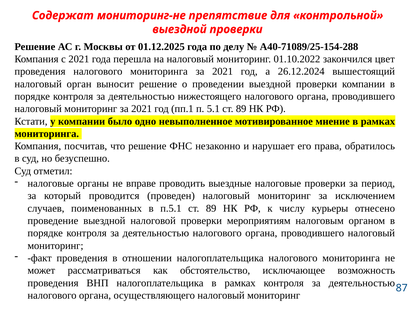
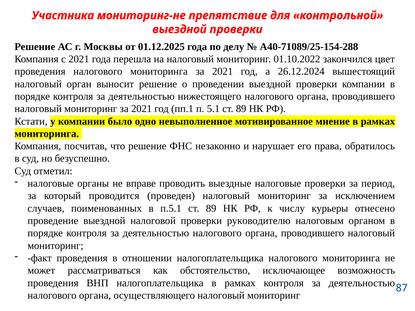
Содержат: Содержат -> Участника (63, 16)
мероприятиям: мероприятиям -> руководителю (259, 221)
